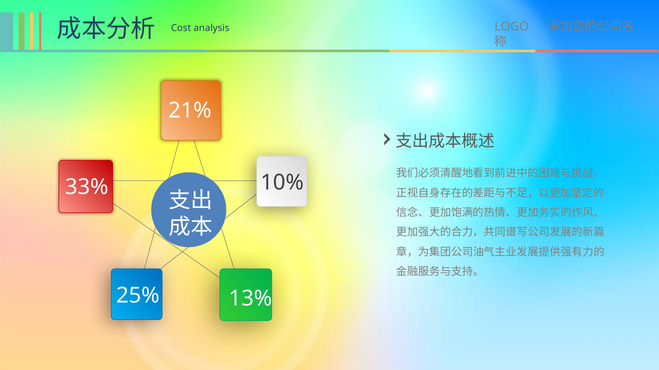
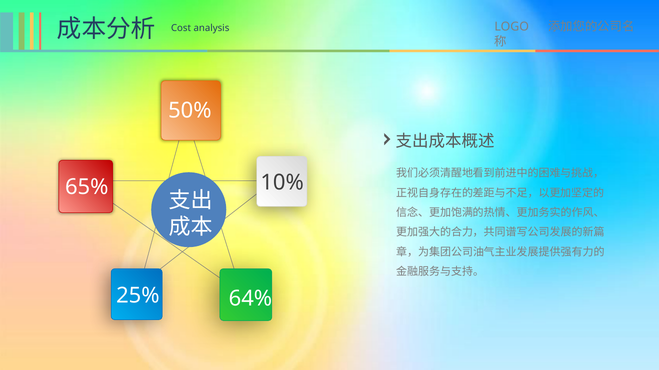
21%: 21% -> 50% (190, 111)
33%: 33% -> 65% (87, 187)
13%: 13% -> 64% (250, 299)
